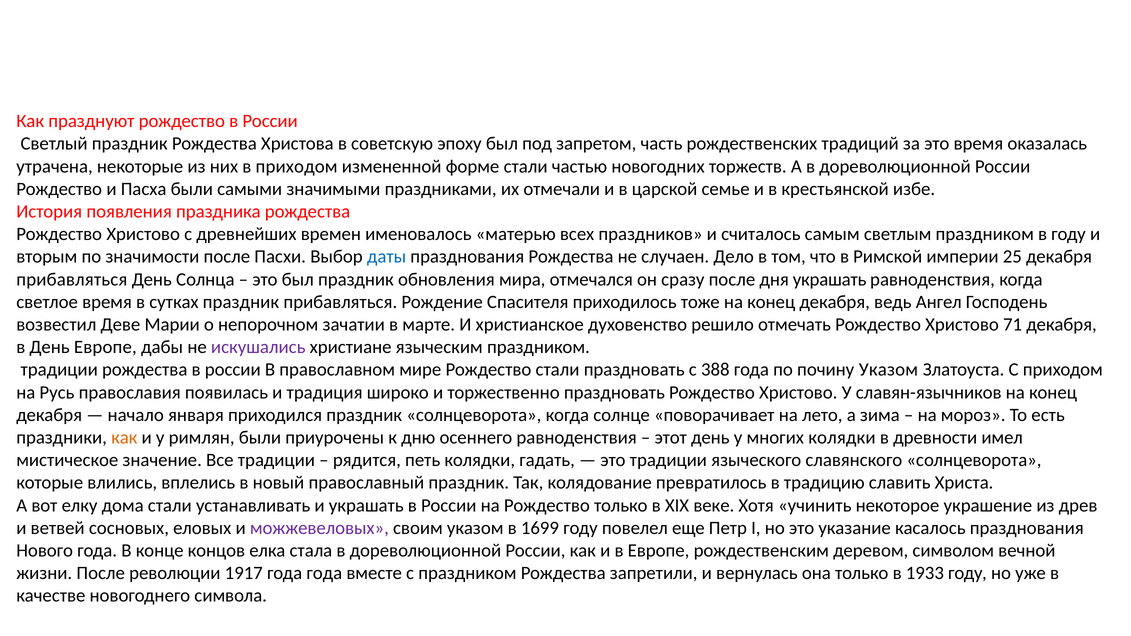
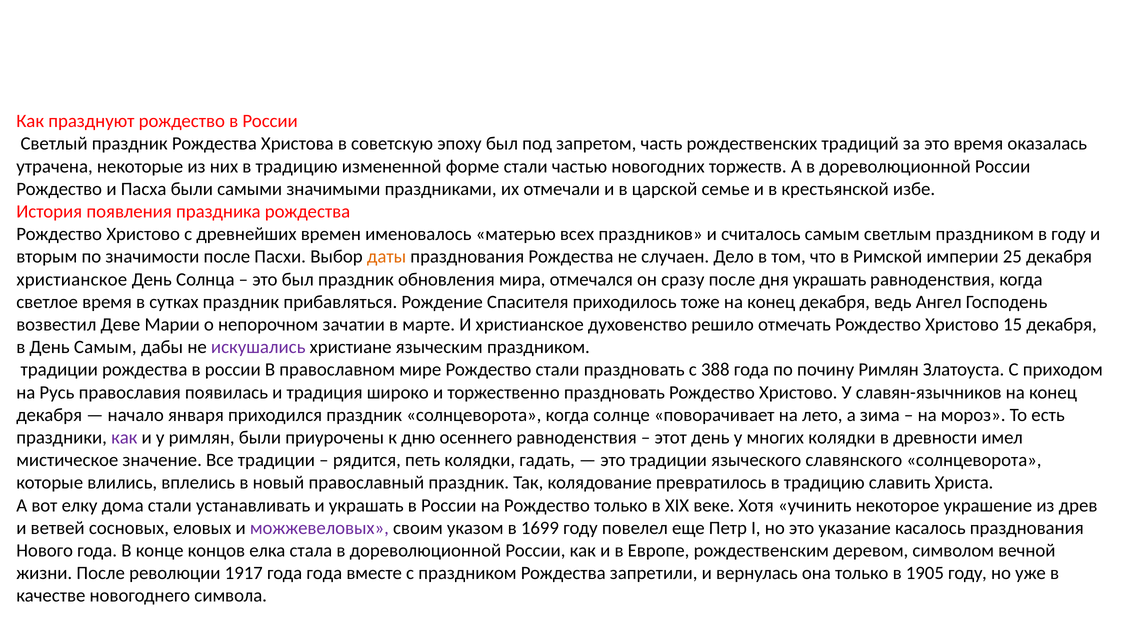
них в приходом: приходом -> традицию (297, 166)
даты colour: blue -> orange (387, 257)
прибавляться: прибавляться -> христианское (72, 279)
71: 71 -> 15 (1013, 325)
День Европе: Европе -> Самым (105, 347)
почину Указом: Указом -> Римлян (889, 370)
как colour: orange -> purple (124, 438)
1933: 1933 -> 1905 (925, 573)
